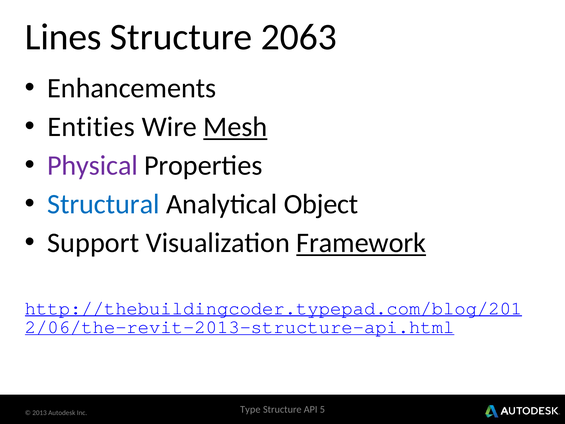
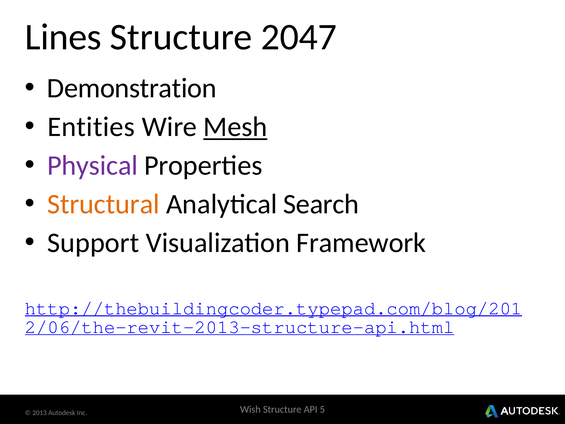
2063: 2063 -> 2047 (299, 37)
Enhancements: Enhancements -> Demonstration (132, 88)
Structural colour: blue -> orange (103, 204)
Object: Object -> Search (321, 204)
Framework underline: present -> none (361, 243)
Type: Type -> Wish (250, 409)
